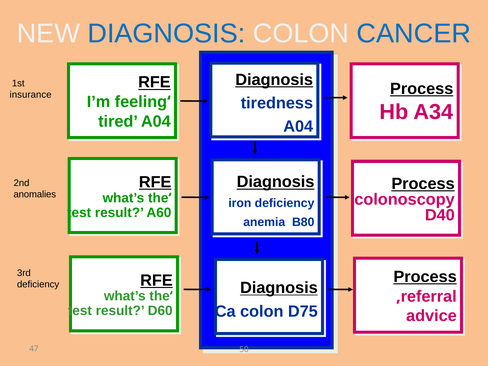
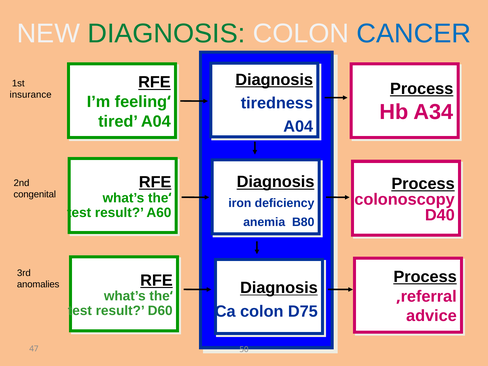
DIAGNOSIS colour: blue -> green (166, 33)
anomalies: anomalies -> congenital (35, 194)
deficiency: deficiency -> anomalies (38, 284)
